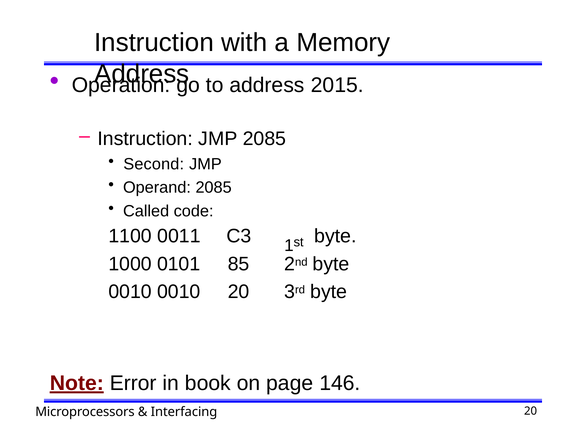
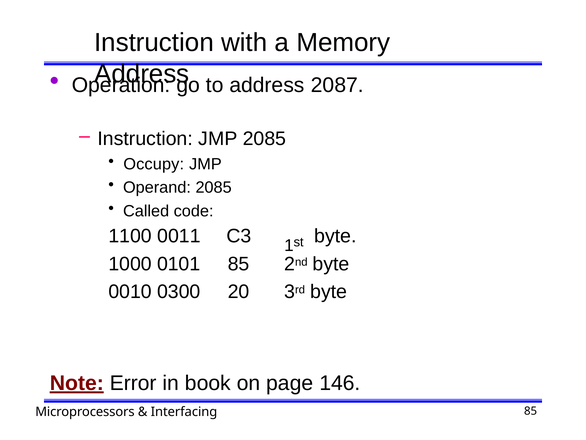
2015: 2015 -> 2087 (337, 85)
Second: Second -> Occupy (154, 164)
0010 0010: 0010 -> 0300 (179, 291)
Interfacing 20: 20 -> 85 (531, 410)
